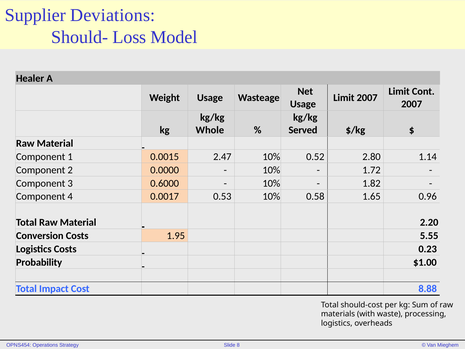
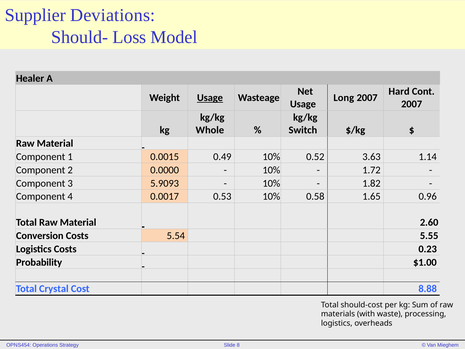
Limit: Limit -> Hard (399, 91)
Usage underline: none -> present (210, 98)
Limit: Limit -> Long (344, 98)
Served: Served -> Switch (303, 130)
2.47: 2.47 -> 0.49 (222, 157)
2.80: 2.80 -> 3.63 (372, 157)
0.6000: 0.6000 -> 5.9093 (165, 183)
2.20: 2.20 -> 2.60 (429, 222)
1.95: 1.95 -> 5.54 (176, 236)
Impact: Impact -> Crystal (54, 289)
